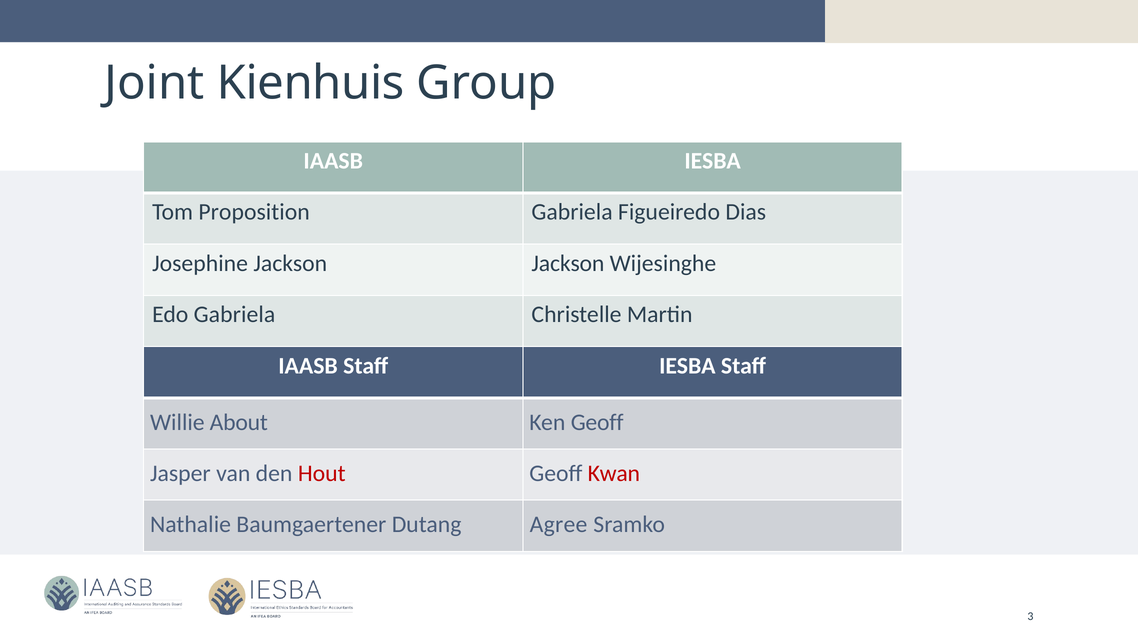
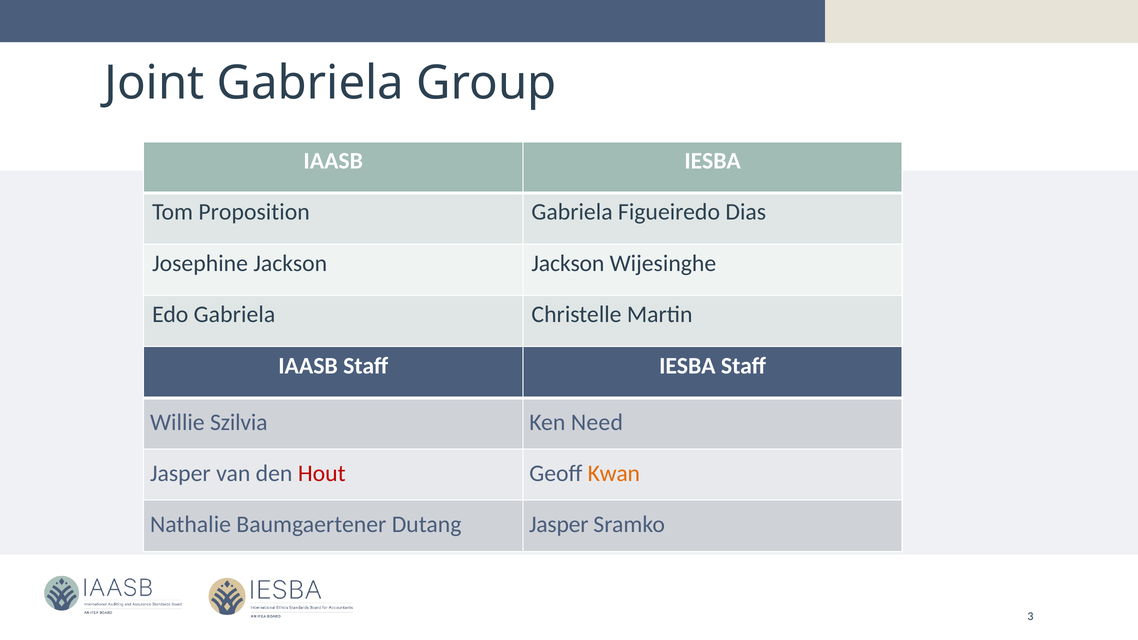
Joint Kienhuis: Kienhuis -> Gabriela (310, 83)
About: About -> Szilvia (239, 422)
Ken Geoff: Geoff -> Need (597, 422)
Kwan colour: red -> orange (614, 474)
Dutang Agree: Agree -> Jasper (559, 525)
